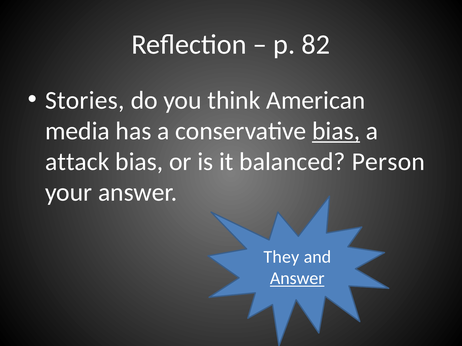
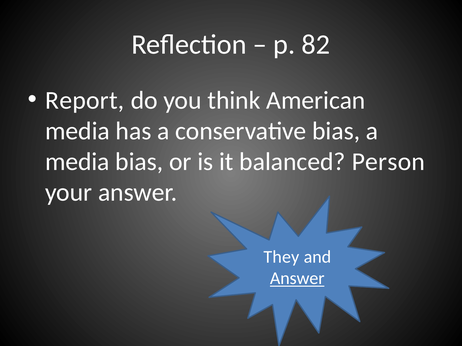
Stories: Stories -> Report (85, 100)
bias underline: present -> none (336, 131)
attack: attack -> media (77, 162)
